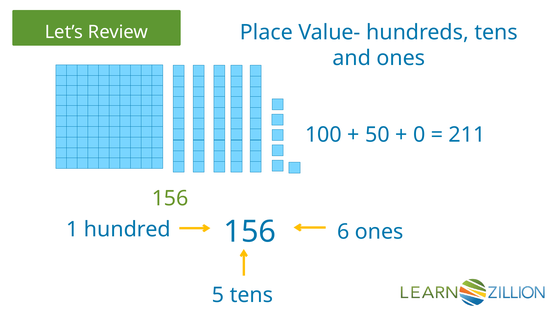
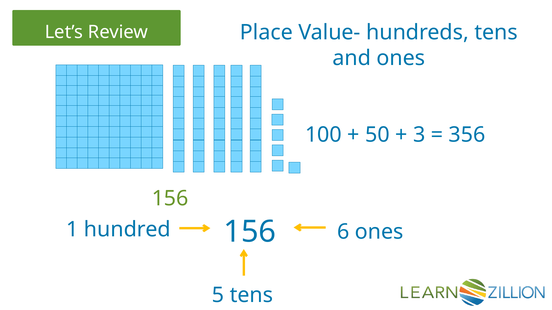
0: 0 -> 3 (419, 135)
211: 211 -> 356 (467, 135)
